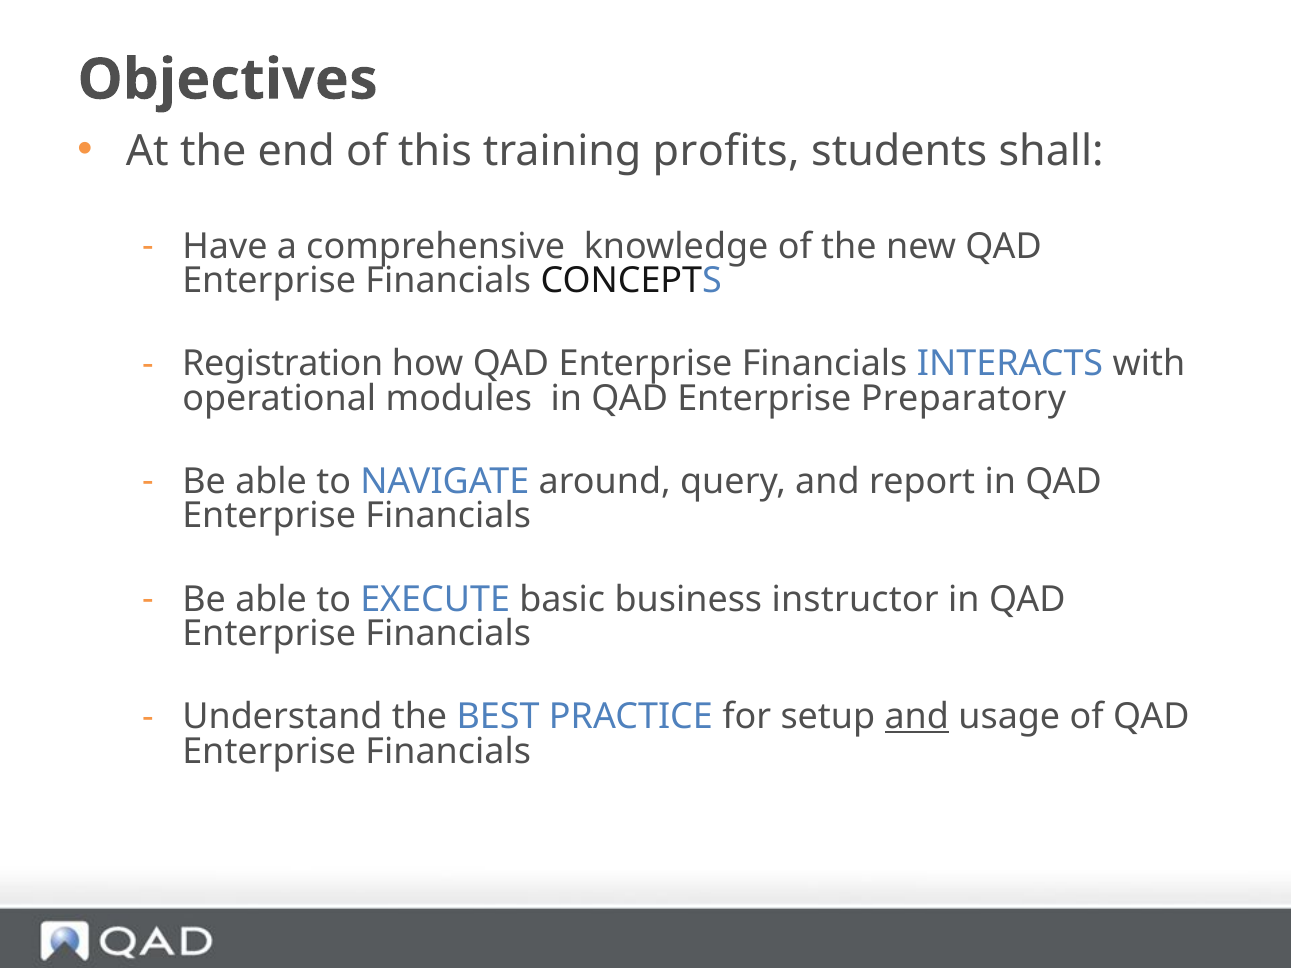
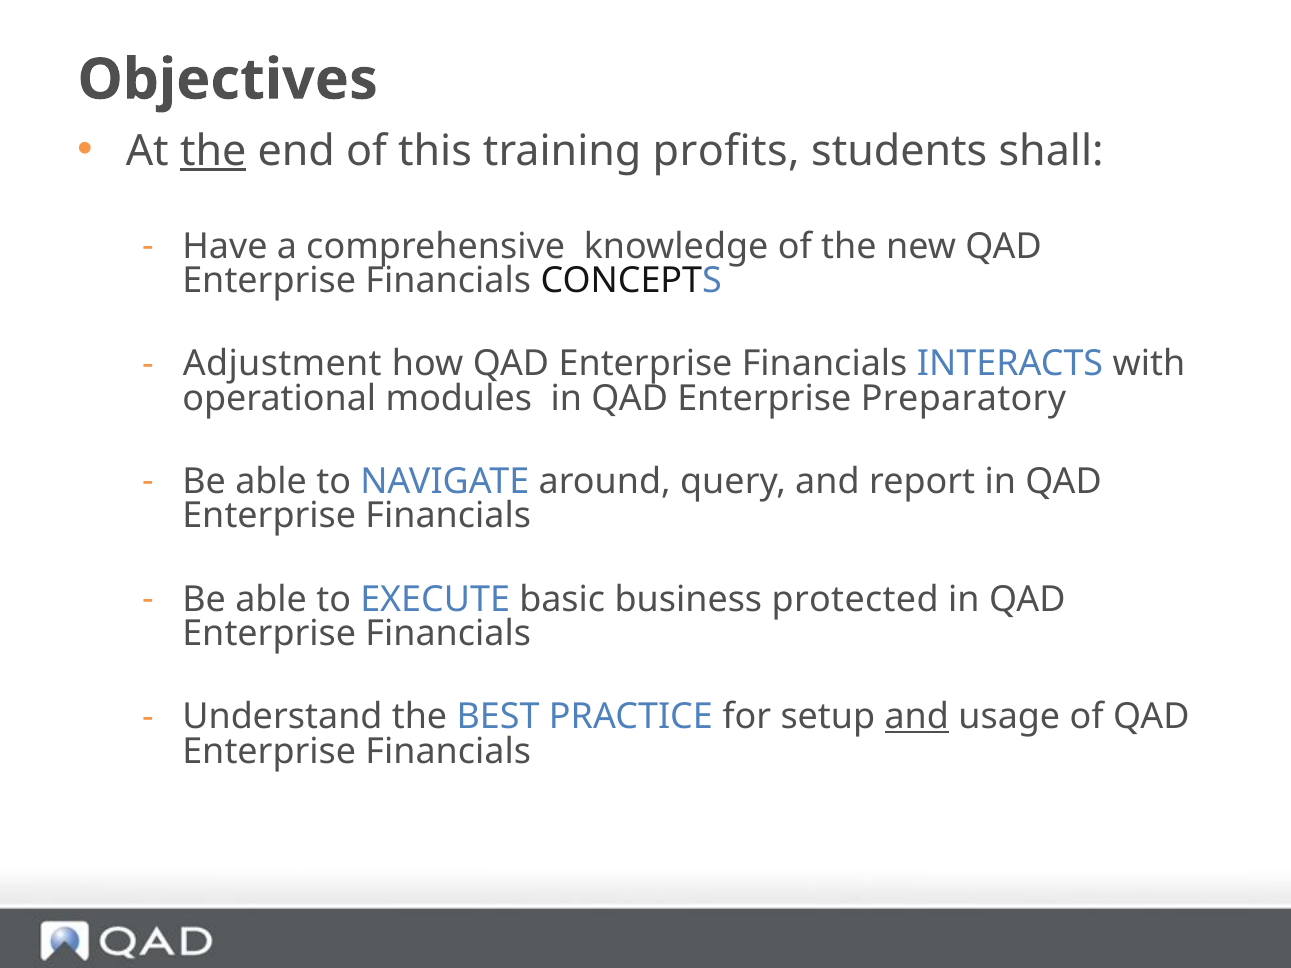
the underline: none -> present (213, 151)
Registration: Registration -> Adjustment (282, 364)
instructor: instructor -> protected (855, 599)
